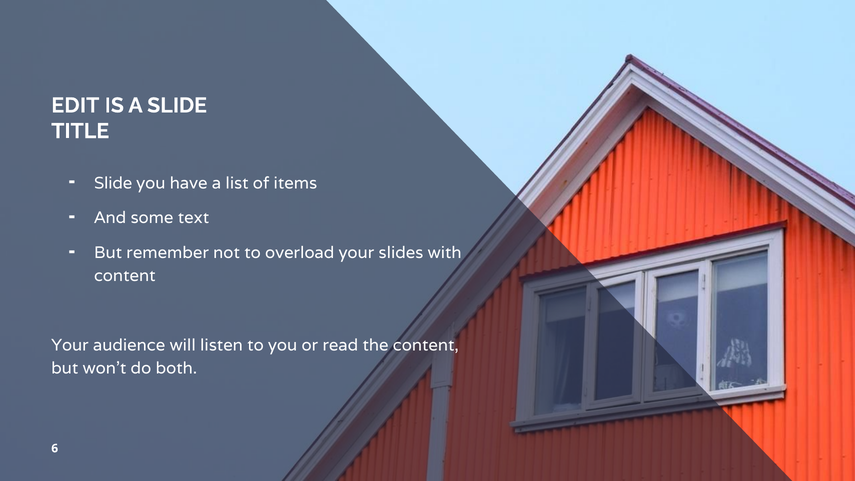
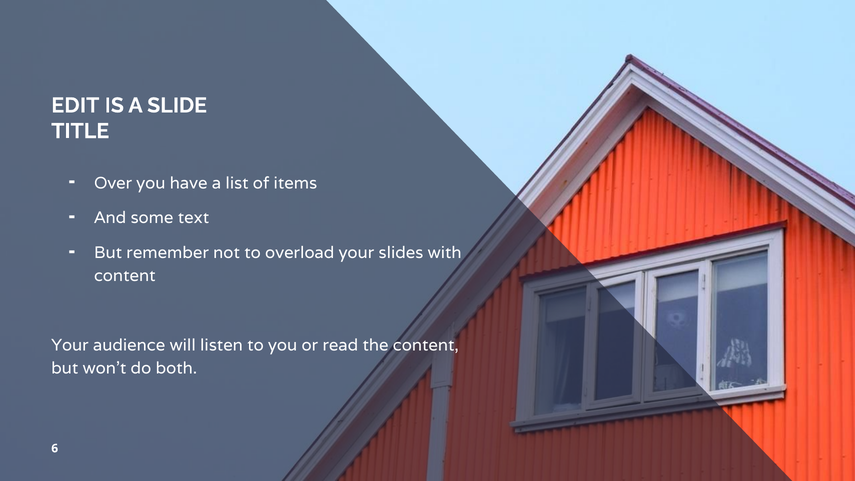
Slide: Slide -> Over (113, 183)
